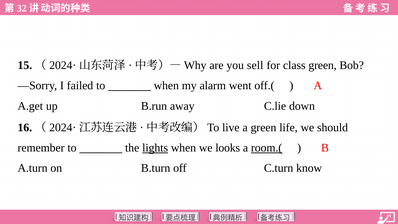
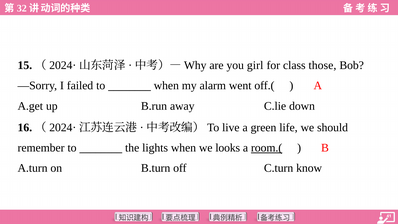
sell: sell -> girl (255, 65)
class green: green -> those (322, 65)
lights underline: present -> none (155, 148)
